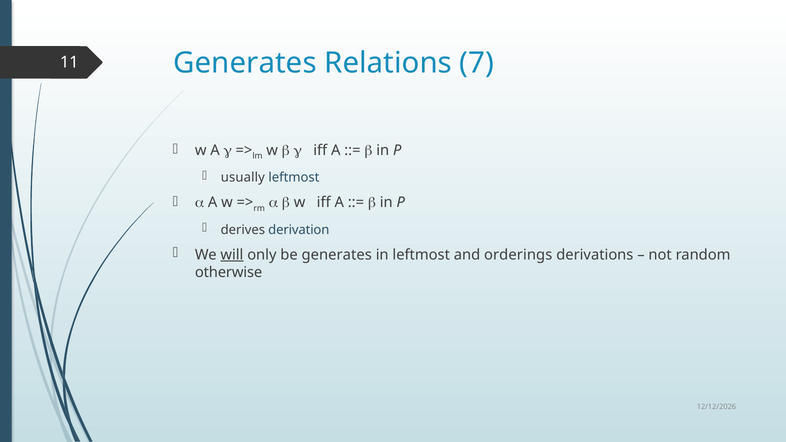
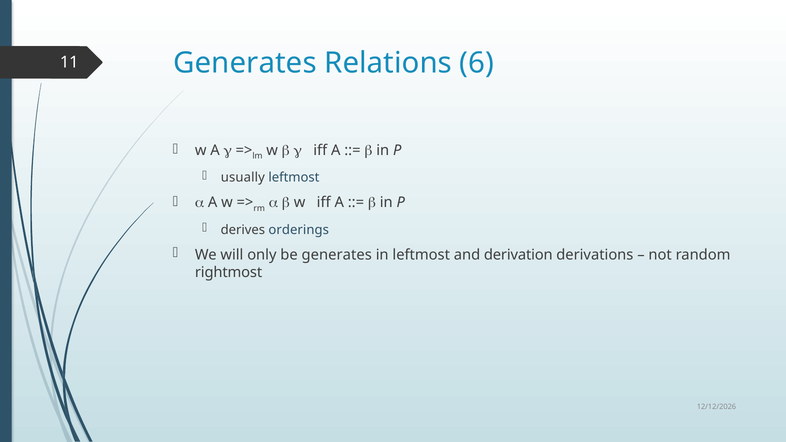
7: 7 -> 6 (477, 63)
derivation: derivation -> orderings (299, 230)
will underline: present -> none (232, 255)
orderings: orderings -> derivation (518, 255)
otherwise: otherwise -> rightmost (229, 272)
